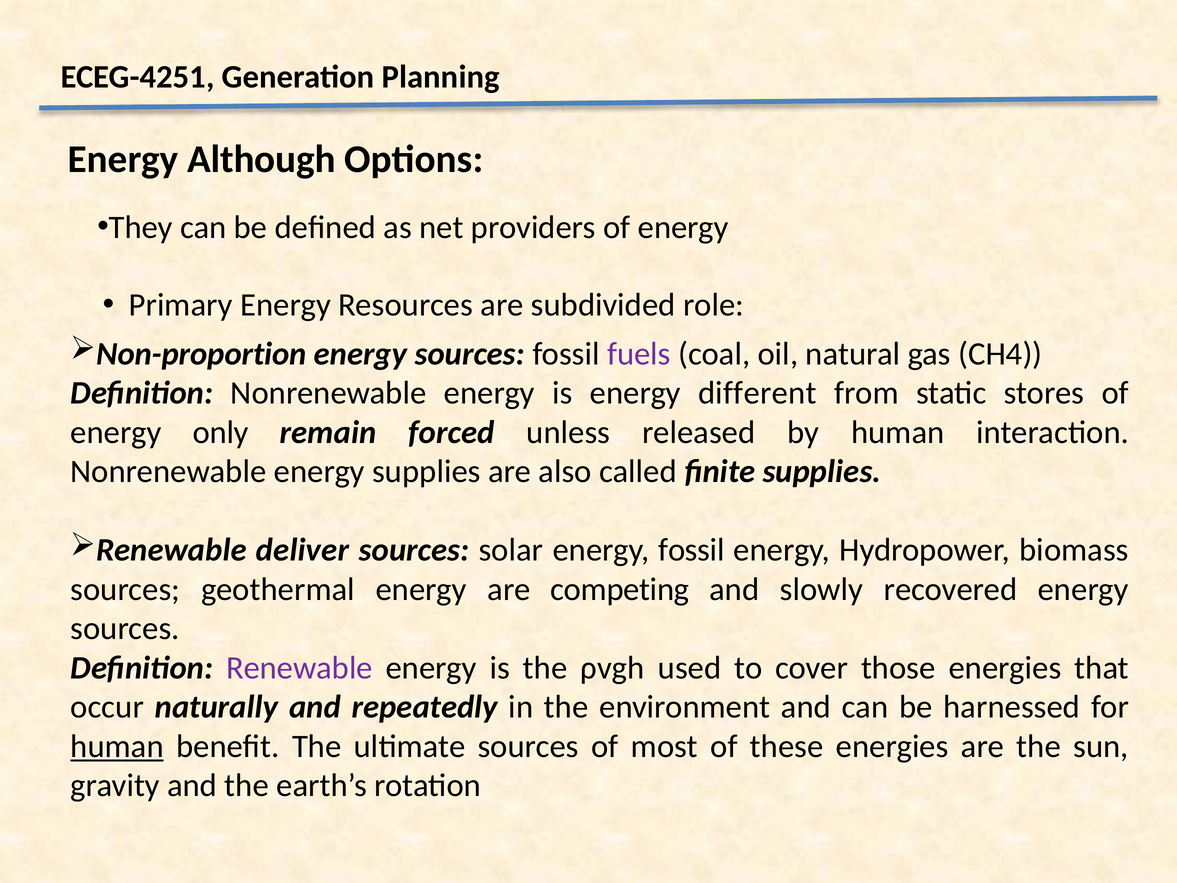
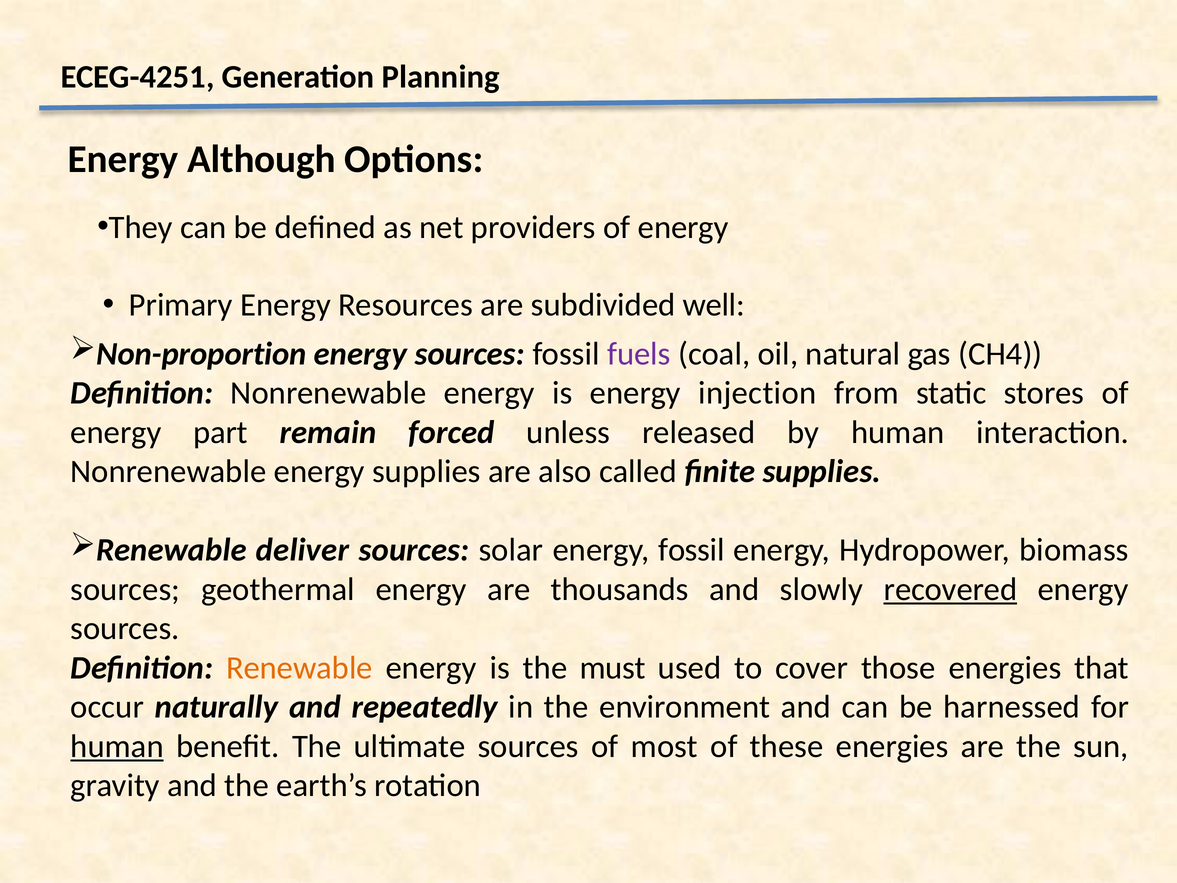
role: role -> well (714, 305)
different: different -> injection (757, 393)
only: only -> part (221, 432)
competing: competing -> thousands (620, 589)
recovered underline: none -> present (950, 589)
Renewable colour: purple -> orange (299, 668)
ρvgh: ρvgh -> must (613, 668)
